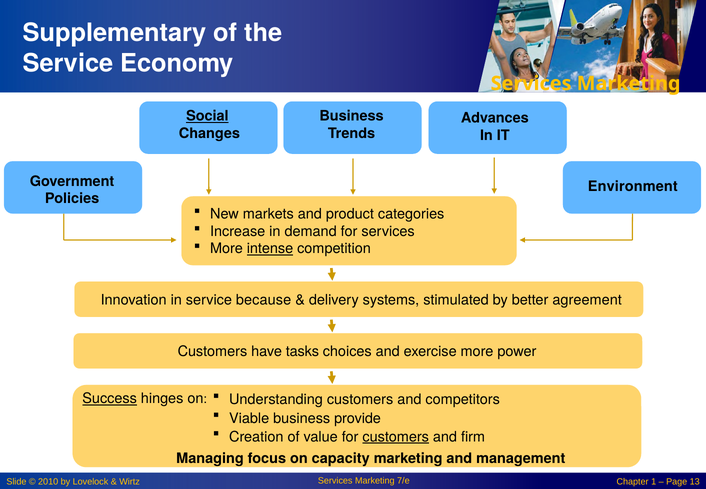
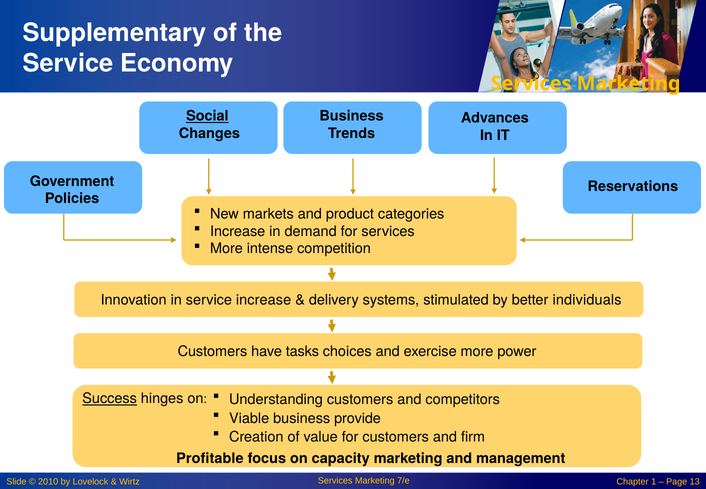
Environment: Environment -> Reservations (633, 186)
intense underline: present -> none (270, 249)
service because: because -> increase (264, 300)
agreement: agreement -> individuals (587, 300)
customers underline: present -> none (396, 437)
Managing: Managing -> Profitable (210, 458)
